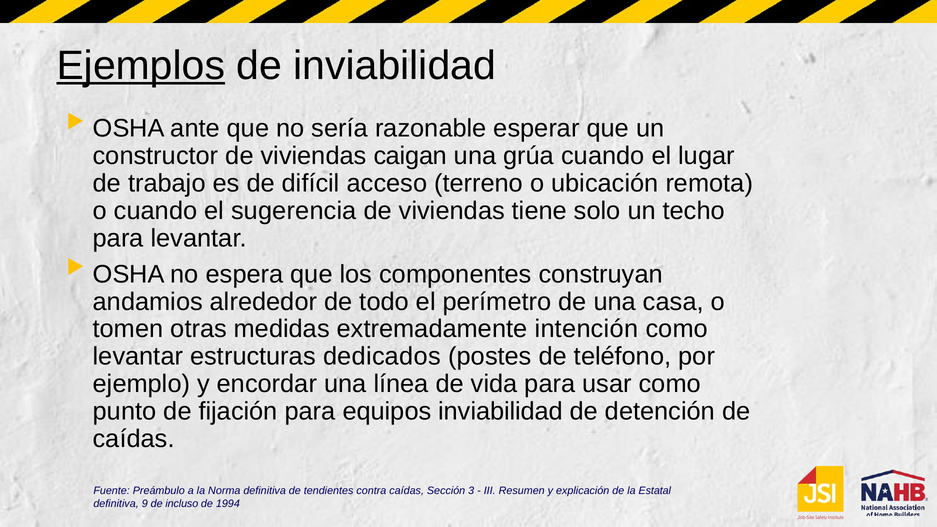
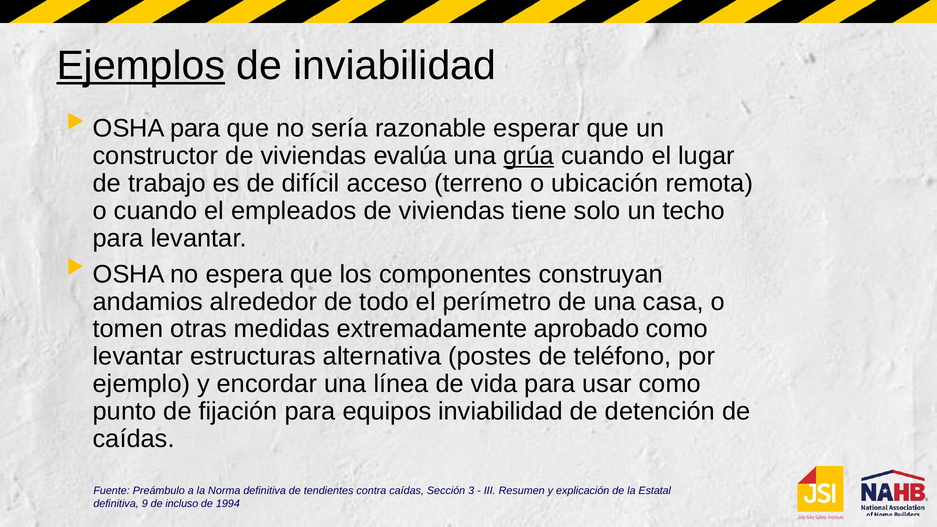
OSHA ante: ante -> para (195, 129)
caigan: caigan -> evalúa (410, 156)
grúa underline: none -> present (529, 156)
sugerencia: sugerencia -> empleados (294, 211)
intención: intención -> aprobado (587, 329)
dedicados: dedicados -> alternativa (382, 357)
